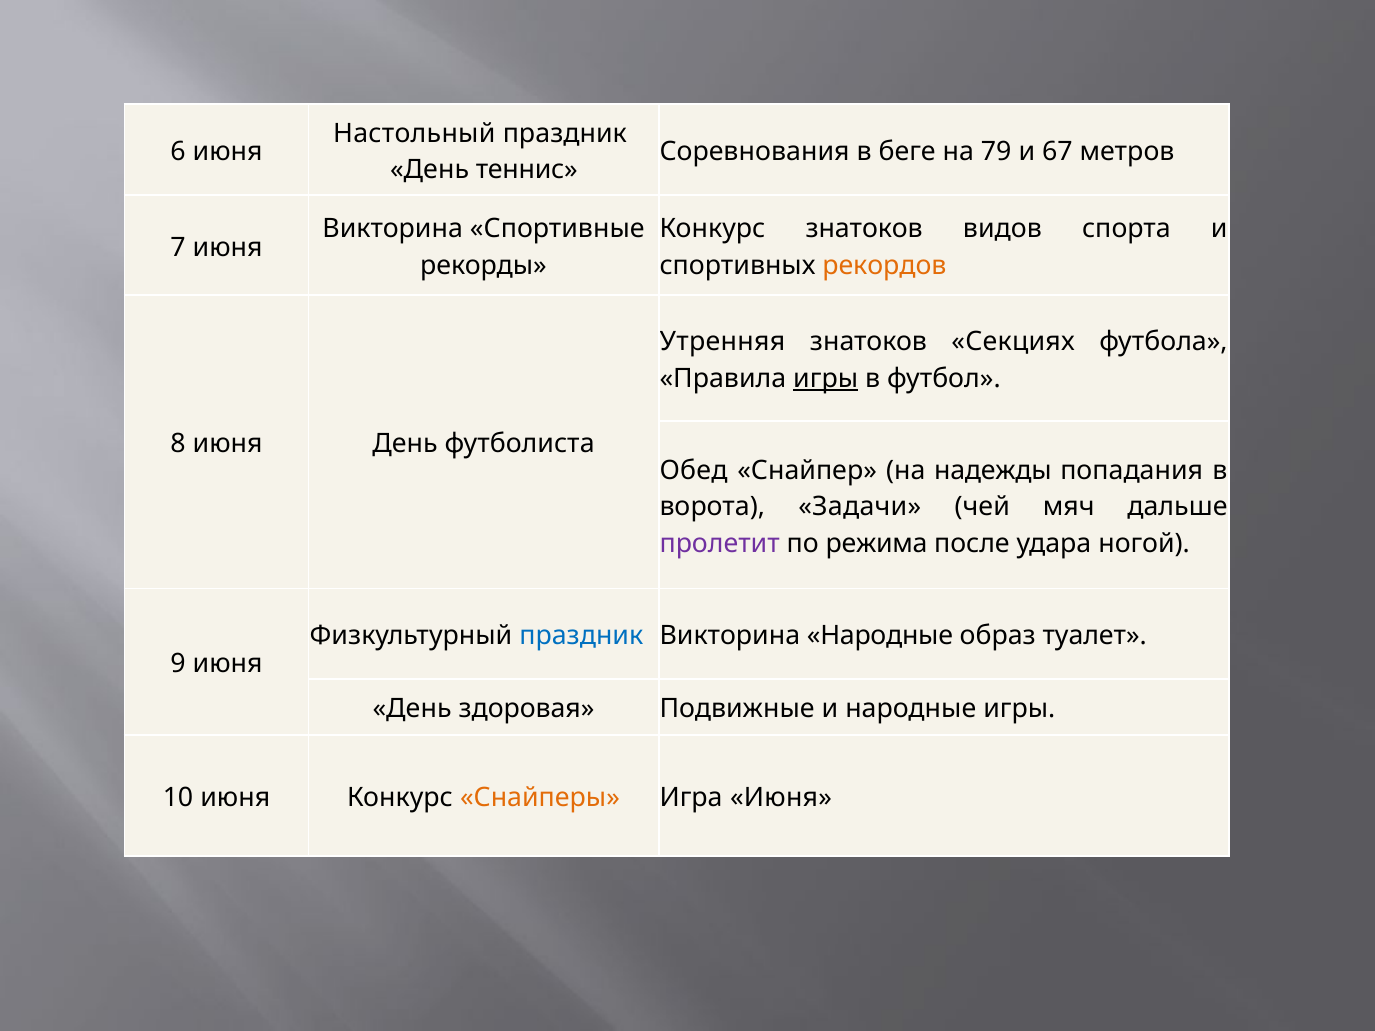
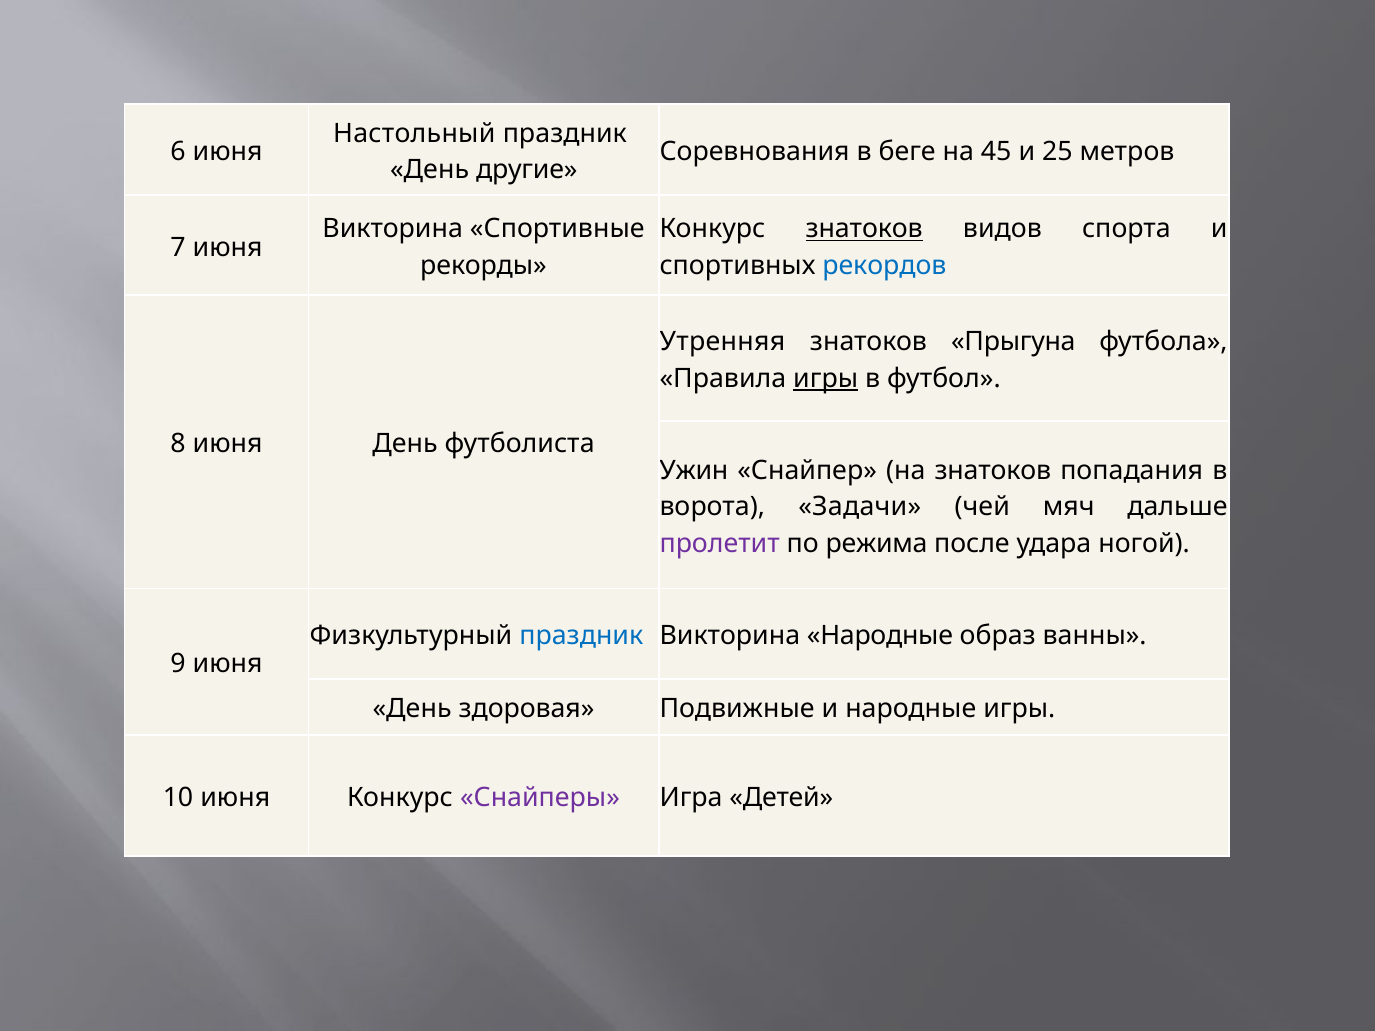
79: 79 -> 45 (996, 152)
67: 67 -> 25 (1057, 152)
теннис: теннис -> другие (527, 170)
знатоков underline: none -> present (864, 229)
рекордов colour: orange -> blue (884, 265)
Секциях: Секциях -> Прыгуна (1013, 342)
Обед: Обед -> Ужин (694, 470)
на надежды: надежды -> знатоков (993, 470)
туалет: туалет -> ванны (1095, 636)
Снайперы colour: orange -> purple (540, 798)
Игра Июня: Июня -> Детей (781, 798)
